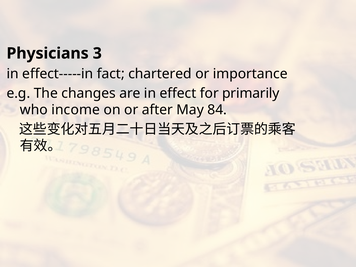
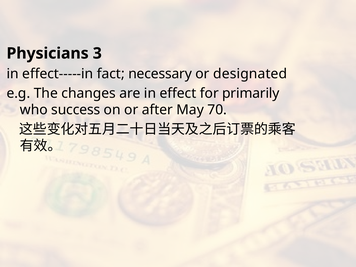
chartered: chartered -> necessary (160, 74)
importance: importance -> designated (250, 74)
income: income -> success (76, 110)
84: 84 -> 70 (217, 110)
